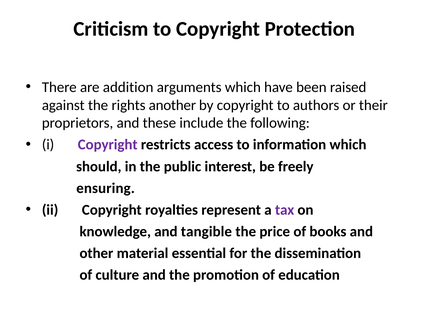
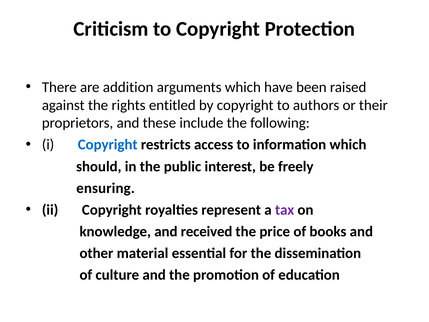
another: another -> entitled (172, 105)
Copyright colour: purple -> blue (108, 145)
tangible: tangible -> received (207, 231)
